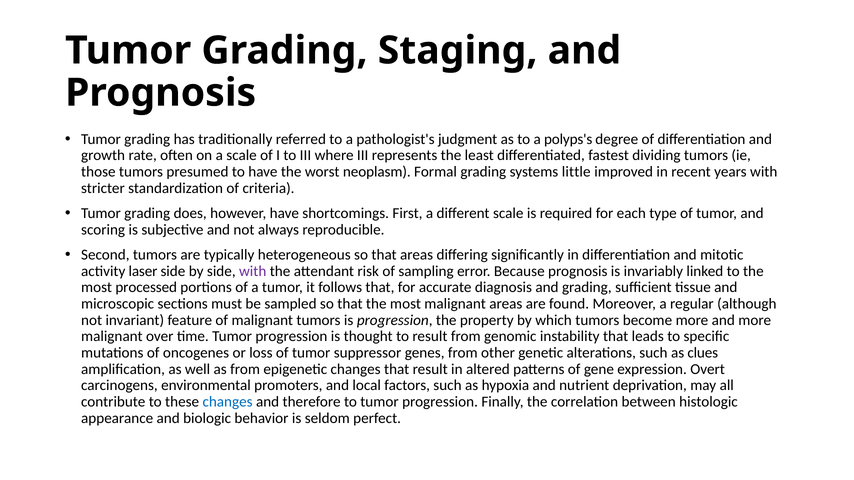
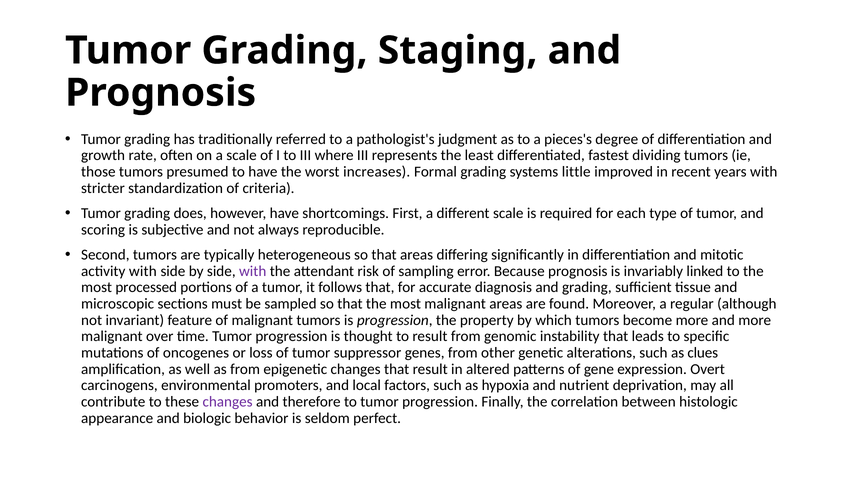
polyps's: polyps's -> pieces's (568, 139)
neoplasm: neoplasm -> increases (377, 172)
activity laser: laser -> with (143, 271)
changes colour: blue -> purple (228, 402)
